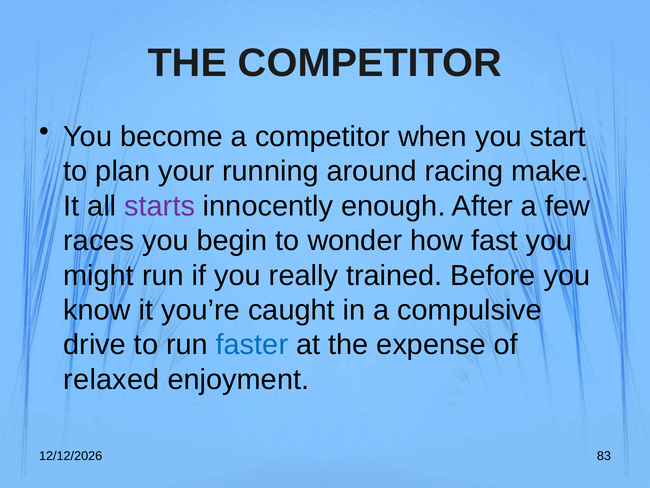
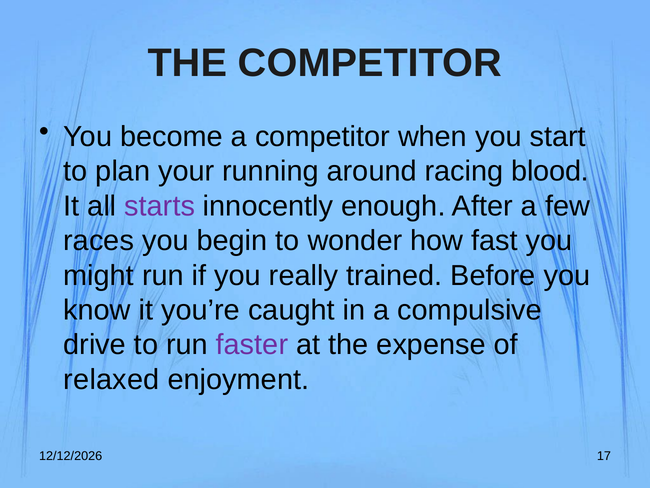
make: make -> blood (550, 171)
faster colour: blue -> purple (252, 345)
83: 83 -> 17 (604, 456)
